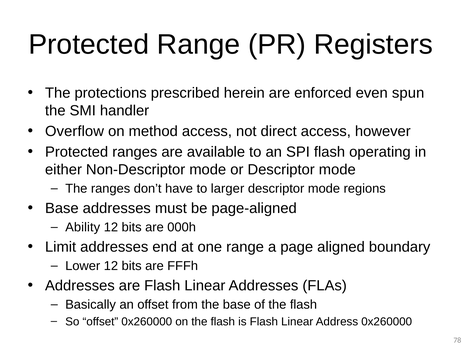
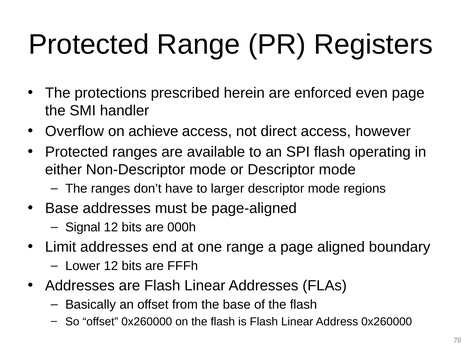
even spun: spun -> page (408, 93)
method: method -> achieve (153, 132)
Ability: Ability -> Signal (83, 228)
